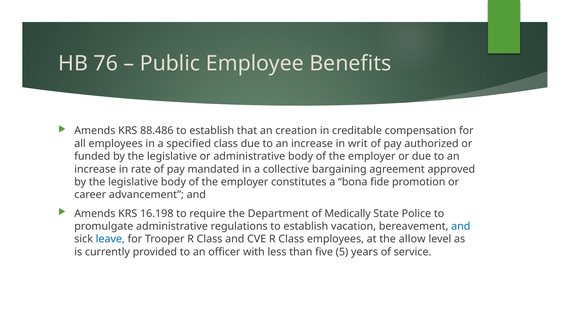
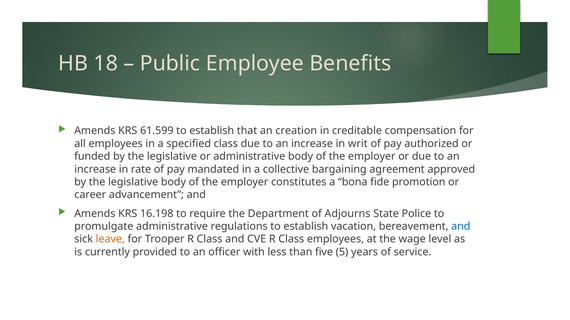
76: 76 -> 18 (106, 64)
88.486: 88.486 -> 61.599 (157, 131)
Medically: Medically -> Adjourns (347, 214)
leave colour: blue -> orange (110, 240)
allow: allow -> wage (412, 240)
